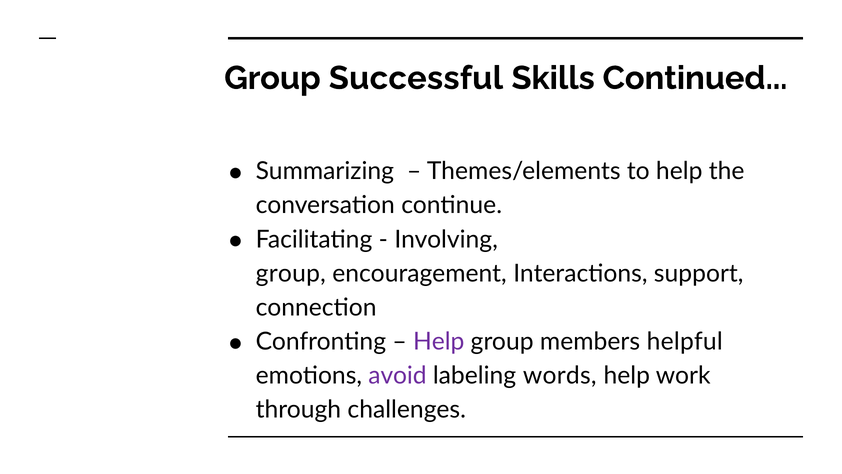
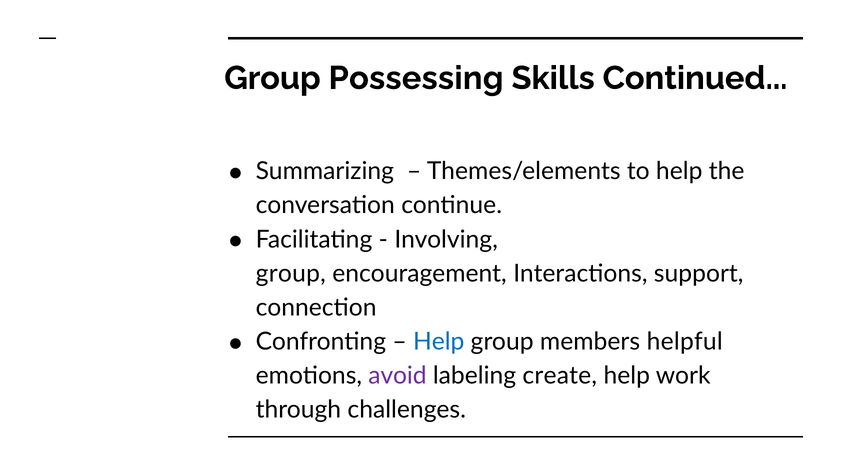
Successful: Successful -> Possessing (416, 78)
Help colour: purple -> blue (439, 341)
words: words -> create (560, 375)
